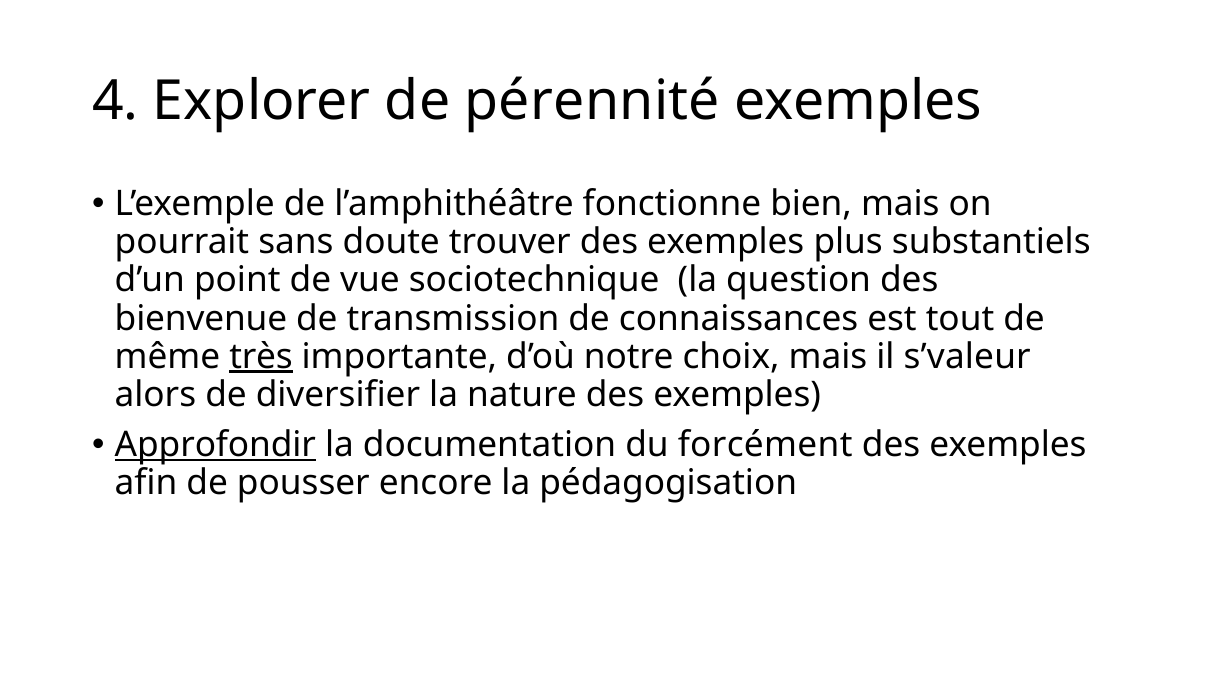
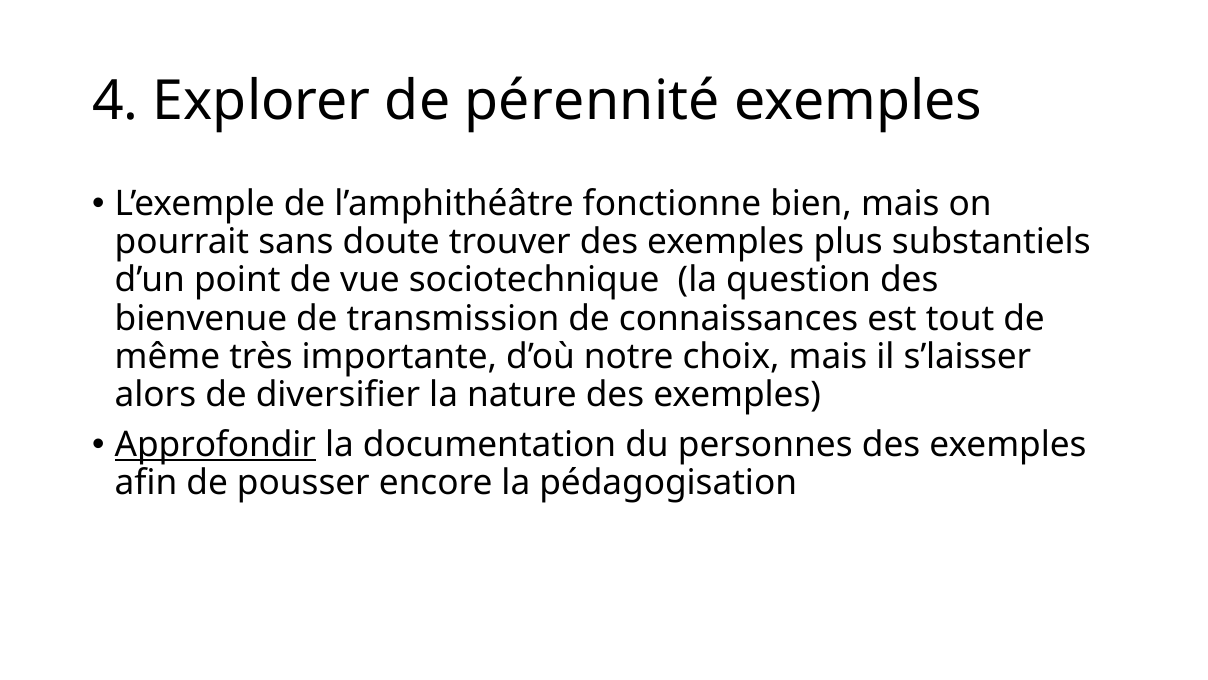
très underline: present -> none (261, 356)
s’valeur: s’valeur -> s’laisser (967, 356)
forcément: forcément -> personnes (765, 445)
